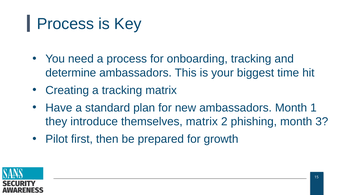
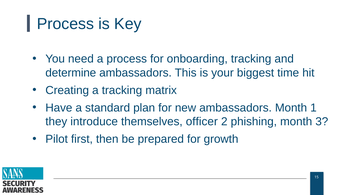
themselves matrix: matrix -> officer (202, 121)
